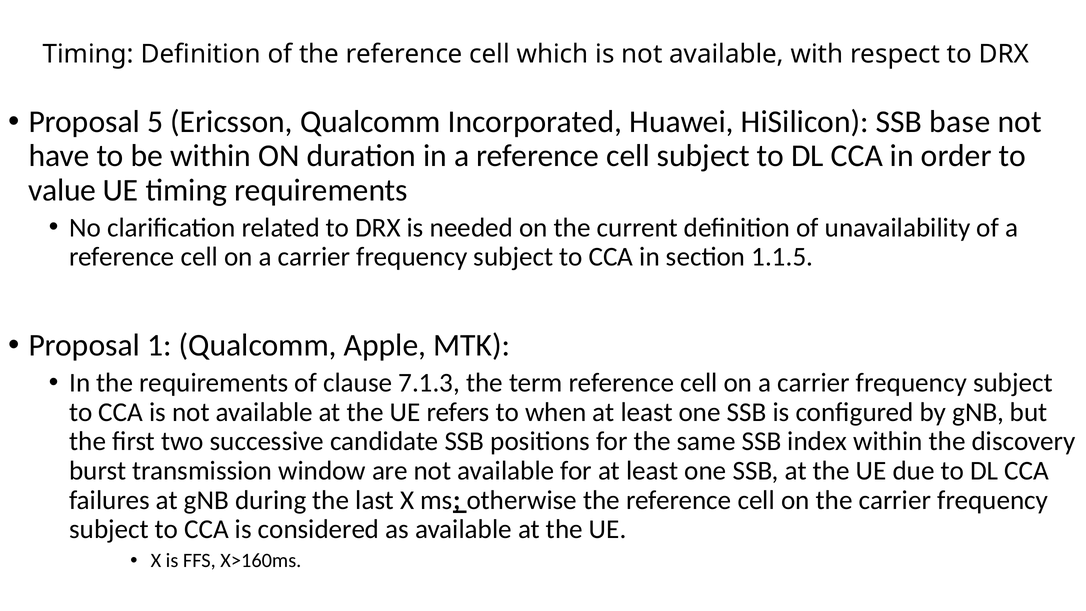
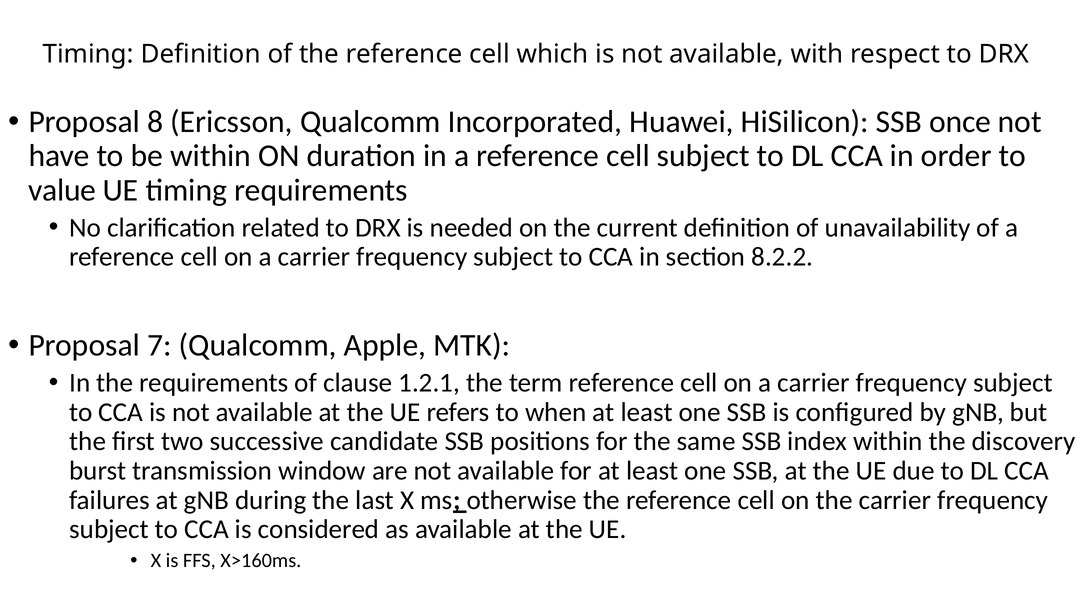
5: 5 -> 8 (155, 122)
base: base -> once (960, 122)
1.1.5: 1.1.5 -> 8.2.2 (782, 257)
1: 1 -> 7 (159, 345)
7.1.3: 7.1.3 -> 1.2.1 (429, 383)
